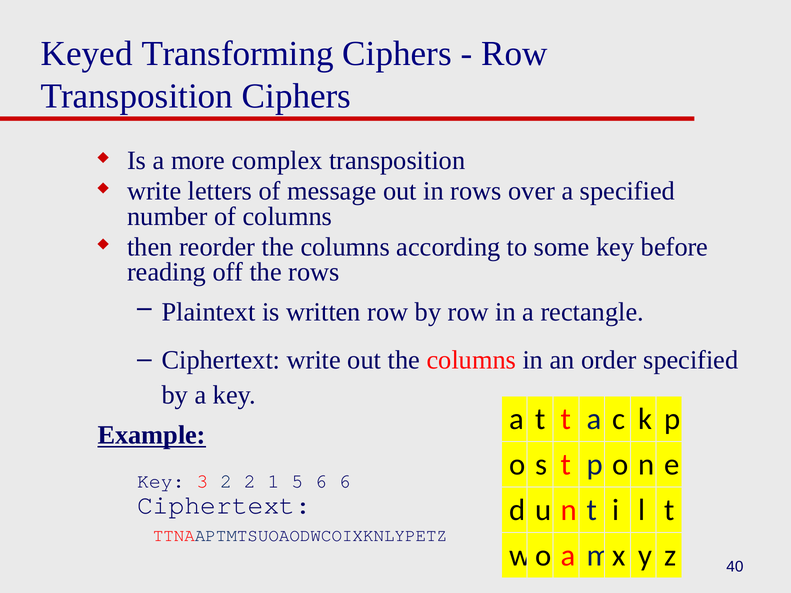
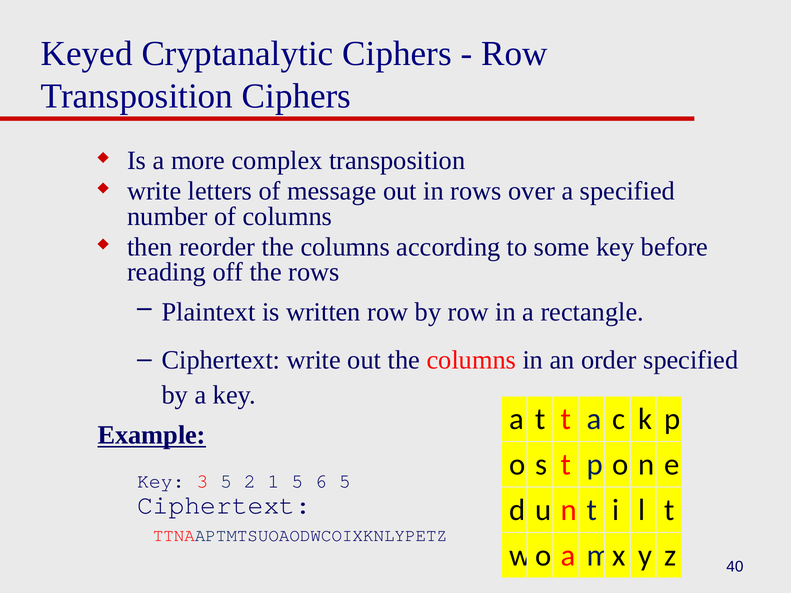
Transforming: Transforming -> Cryptanalytic (237, 54)
3 2: 2 -> 5 (226, 481)
6 6: 6 -> 5 (345, 481)
